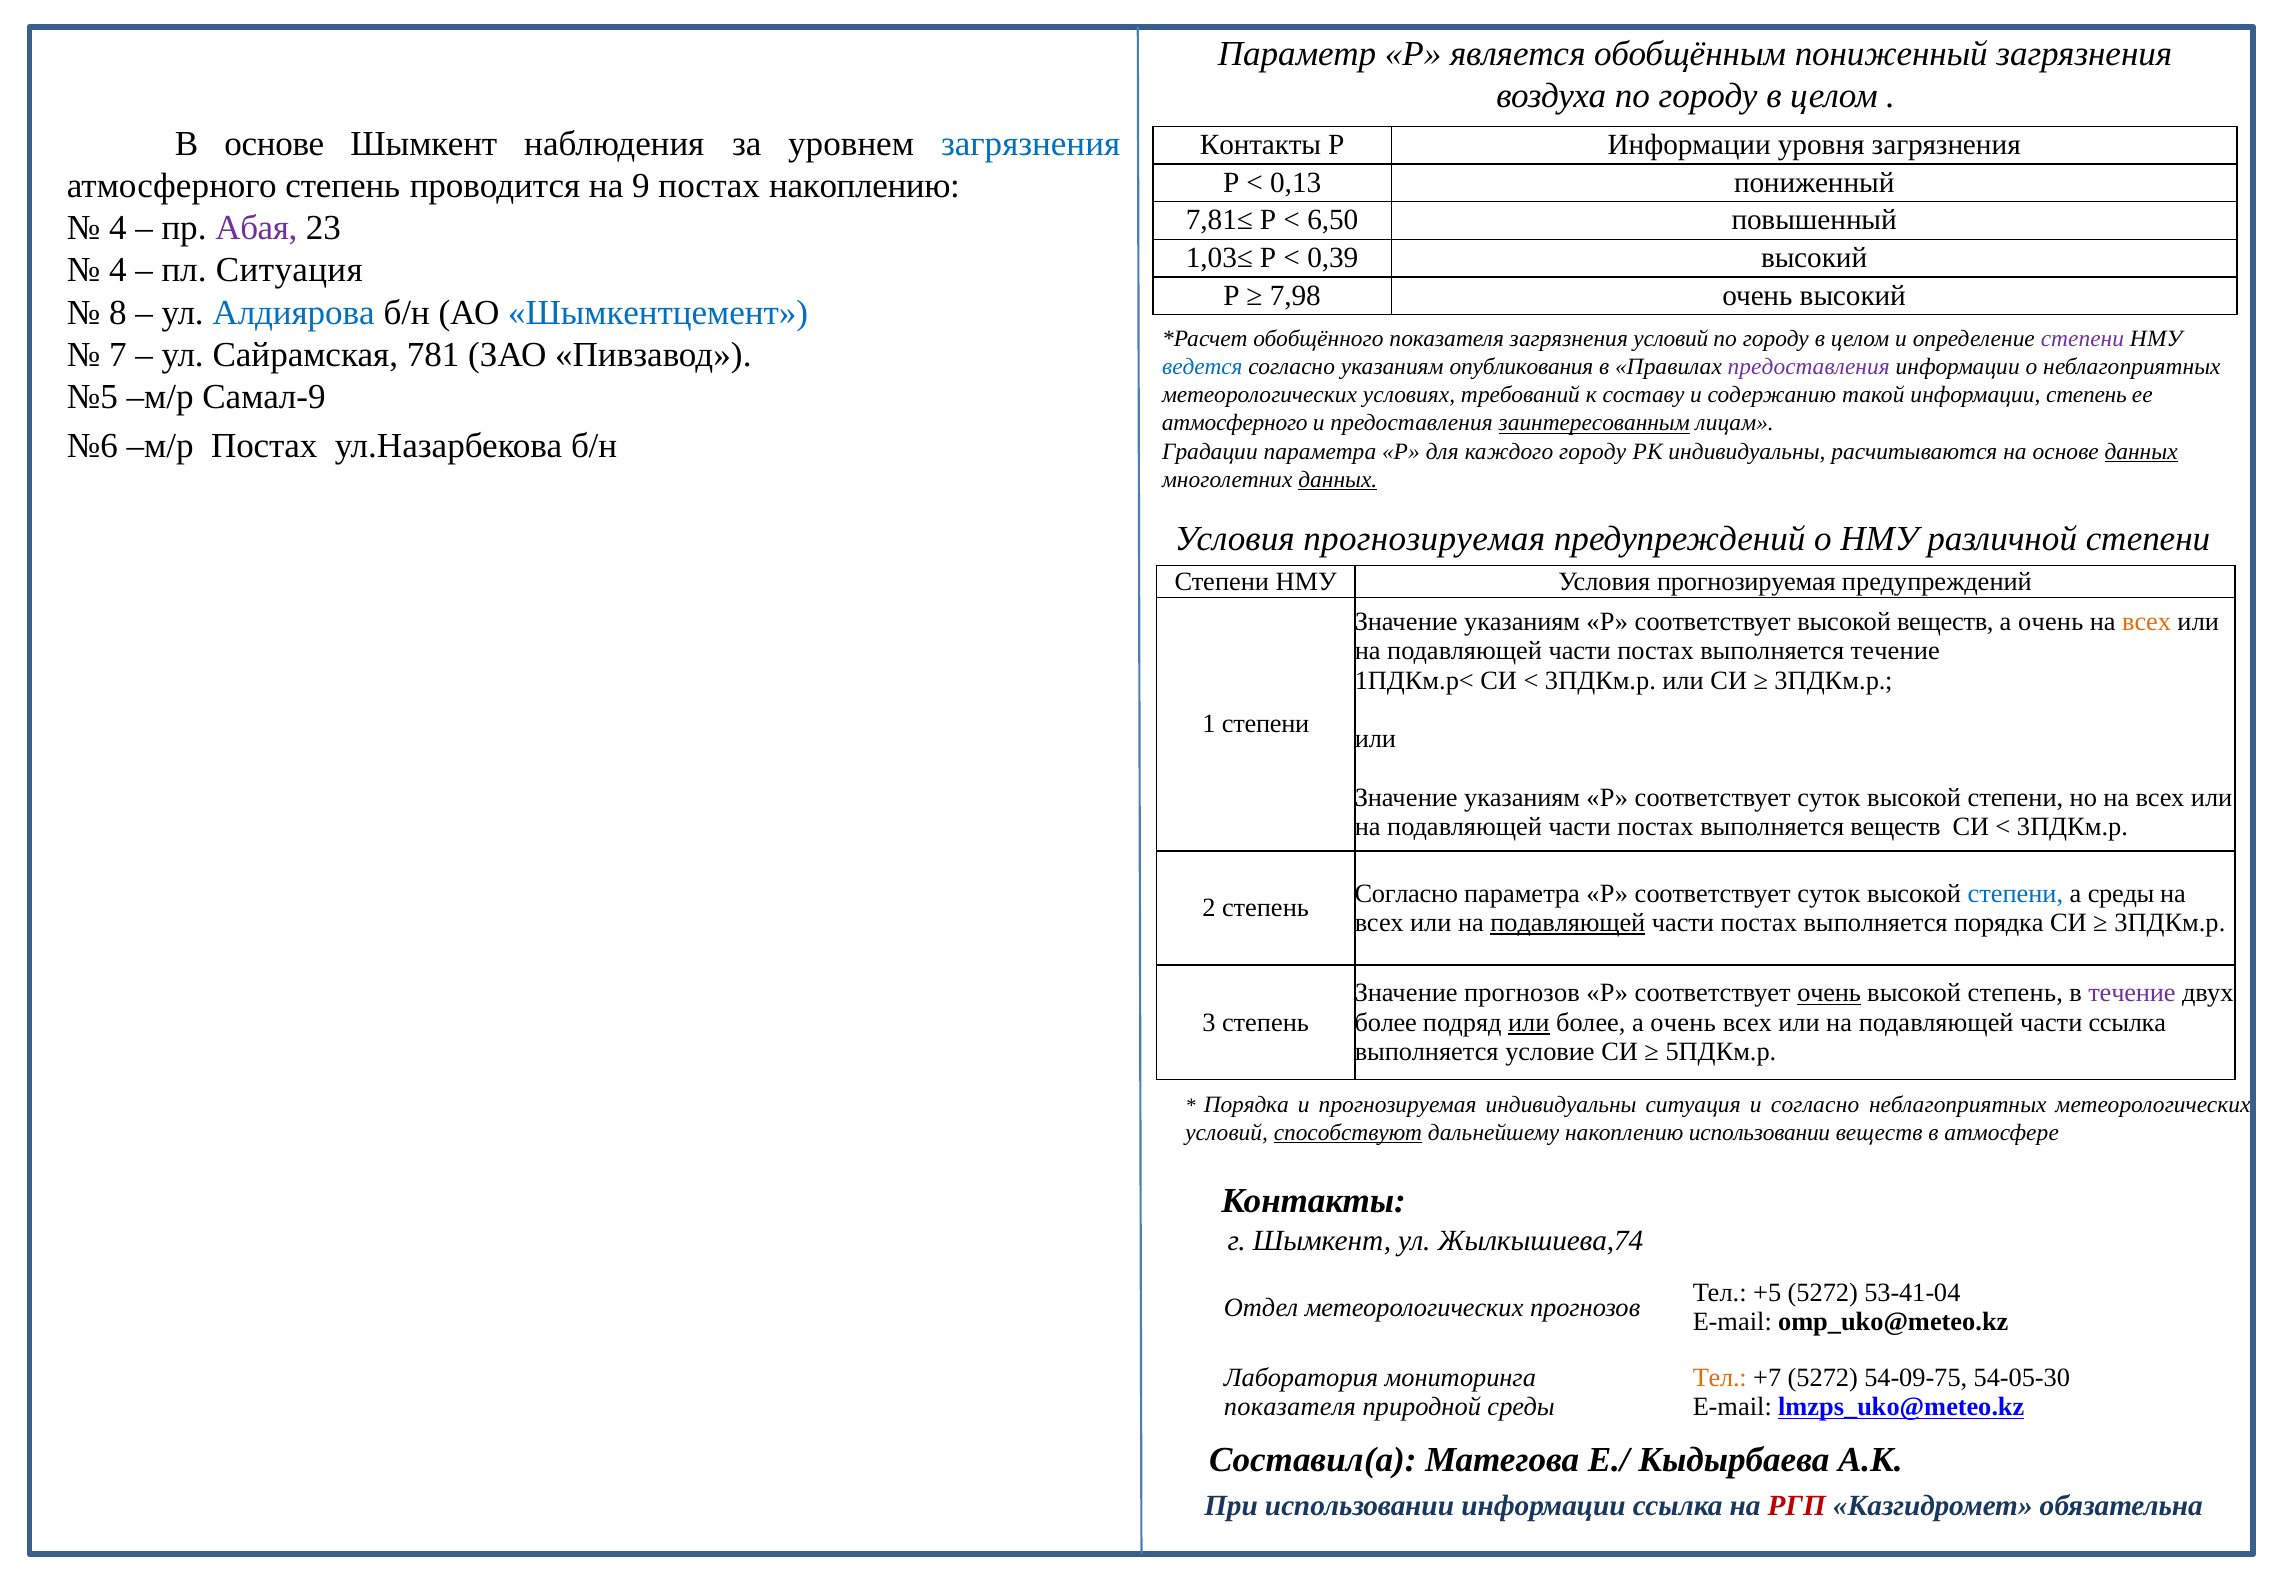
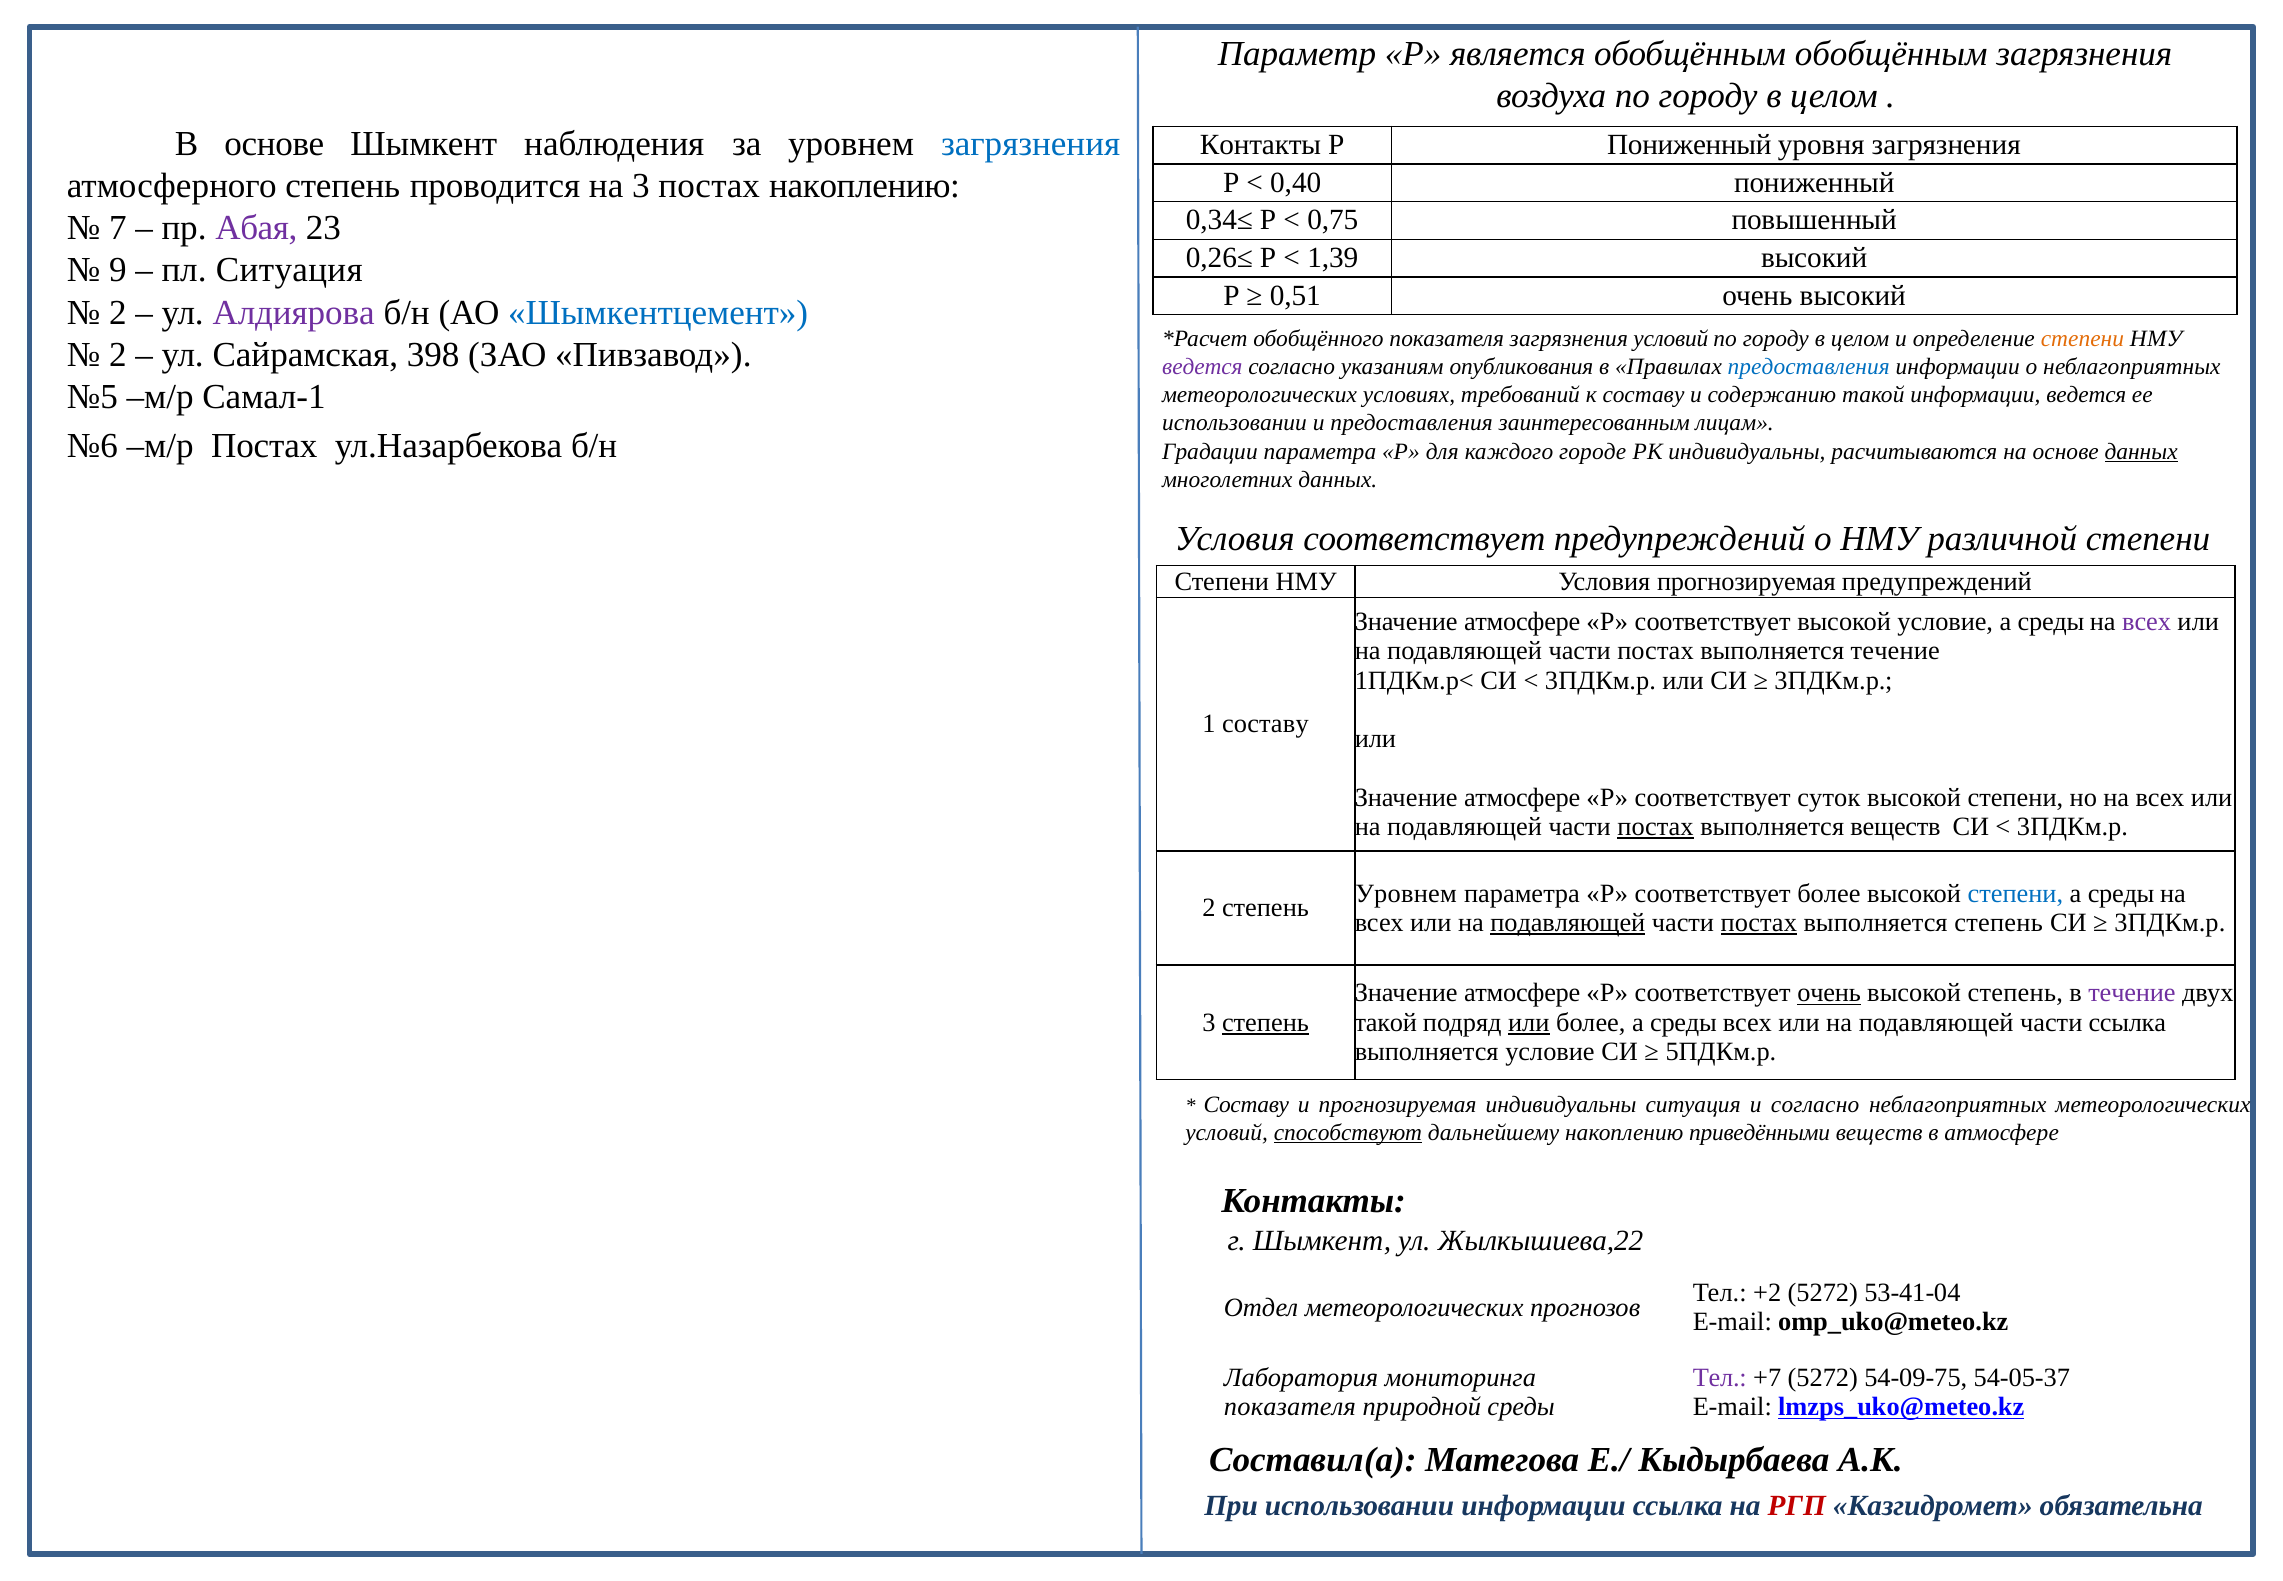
обобщённым пониженный: пониженный -> обобщённым (1891, 54)
Р Информации: Информации -> Пониженный (1689, 145)
0,13: 0,13 -> 0,40 (1296, 183)
на 9: 9 -> 3 (641, 186)
7,81≤: 7,81≤ -> 0,34≤ (1219, 220)
6,50: 6,50 -> 0,75 (1333, 220)
4: 4 -> 7 (118, 228)
1,03≤: 1,03≤ -> 0,26≤ (1219, 258)
0,39: 0,39 -> 1,39 (1333, 258)
4: 4 -> 9 (118, 270)
7,98: 7,98 -> 0,51 (1295, 296)
8: 8 -> 2 (118, 312)
Алдиярова colour: blue -> purple (294, 312)
степени colour: purple -> orange (2082, 339)
7: 7 -> 2 (118, 354)
781: 781 -> 398 (433, 354)
ведется colour: blue -> purple (1202, 367)
предоставления colour: purple -> blue (1809, 367)
Самал-9: Самал-9 -> Самал-1 (264, 397)
информации степень: степень -> ведется (2086, 395)
атмосферного: атмосферного -> использовании (1235, 423)
заинтересованным underline: present -> none (1594, 423)
каждого городу: городу -> городе (1593, 451)
данных underline: present -> none (1338, 479)
прогнозируемая: прогнозируемая -> соответствует (1424, 538)
указаниям: указаниям -> атмосфере (1522, 622)
высокой веществ: веществ -> условие (1945, 622)
очень: очень -> среды (2051, 622)
всех colour: orange -> purple (2147, 622)
1 степени: степени -> составу (1265, 724)
указаниям: указаниям -> атмосфере (1522, 797)
постах underline: none -> present (1655, 826)
Согласно: Согласно -> Уровнем (1406, 893)
параметра Р соответствует суток: суток -> более (1829, 893)
постах underline: none -> present (1759, 923)
выполняется порядка: порядка -> степень (1999, 923)
прогнозов: прогнозов -> атмосфере (1522, 993)
степень underline: none -> present (1265, 1022)
более: более -> такой (1386, 1022)
более а очень: очень -> среды (1683, 1022)
Порядка: Порядка -> Составу (1246, 1104)
накоплению использовании: использовании -> приведёнными (1760, 1132)
Жылкышиева,74: Жылкышиева,74 -> Жылкышиева,22 (1541, 1241)
+5: +5 -> +2 (1767, 1293)
Тел colour: orange -> purple (1720, 1377)
54-05-30: 54-05-30 -> 54-05-37 (2022, 1377)
